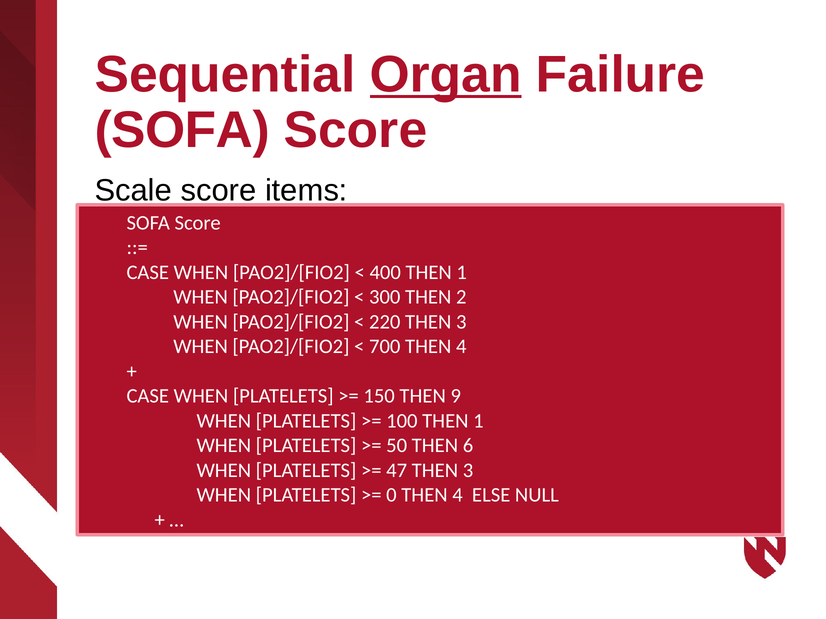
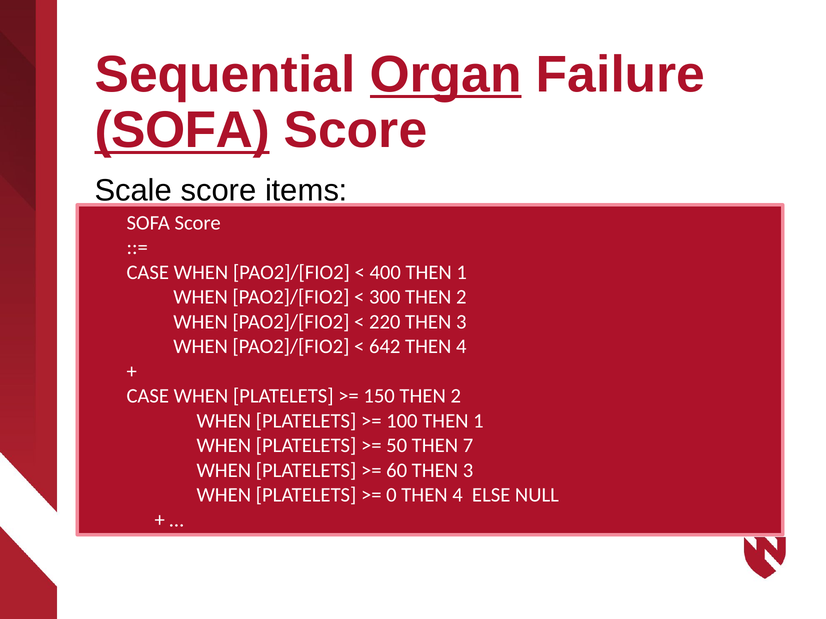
SOFA underline: none -> present (182, 130)
700: 700 -> 642 (385, 347)
150 THEN 9: 9 -> 2 (456, 396)
6: 6 -> 7 (468, 446)
47: 47 -> 60 (397, 471)
